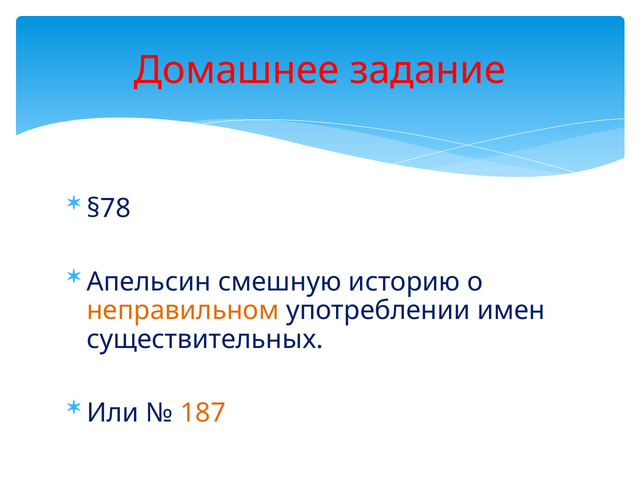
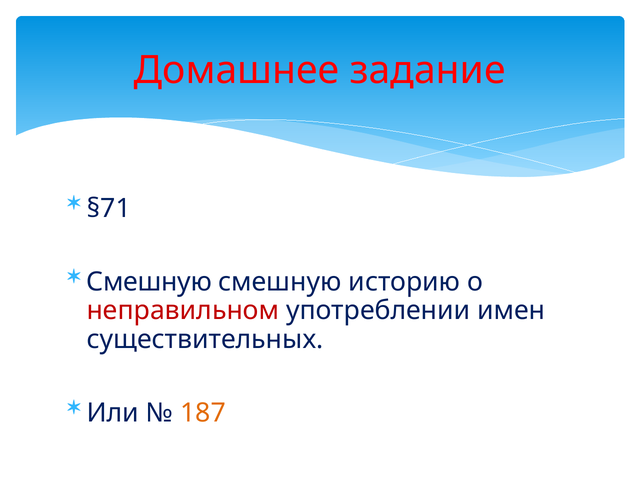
§78: §78 -> §71 (109, 208)
Апельсин: Апельсин -> Смешную (149, 282)
неправильном colour: orange -> red (183, 311)
